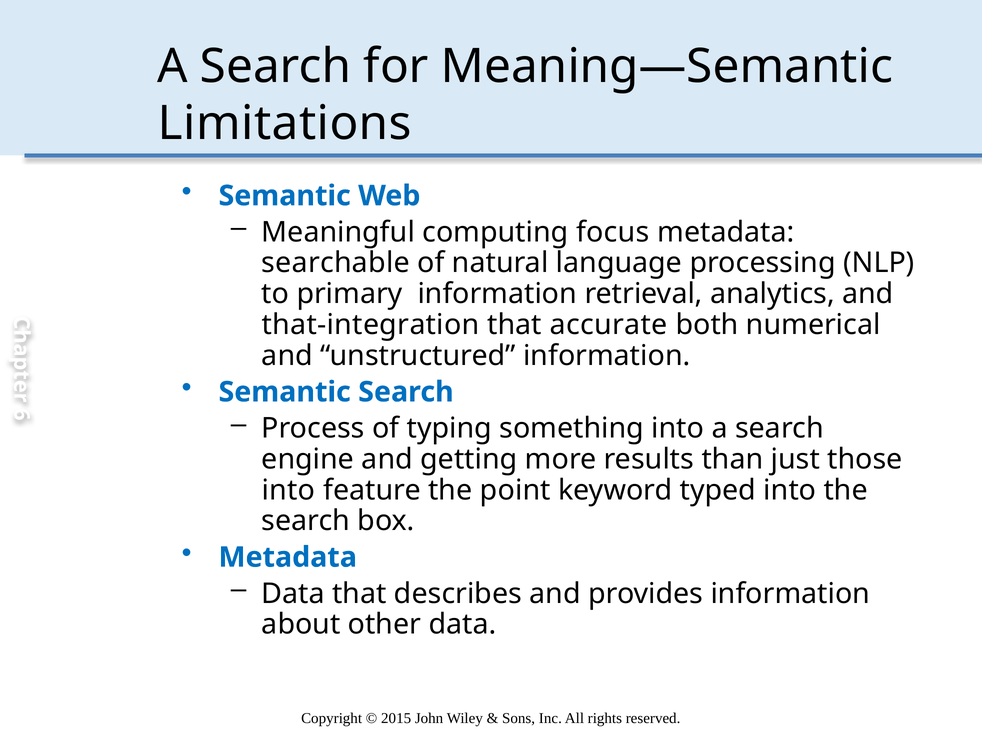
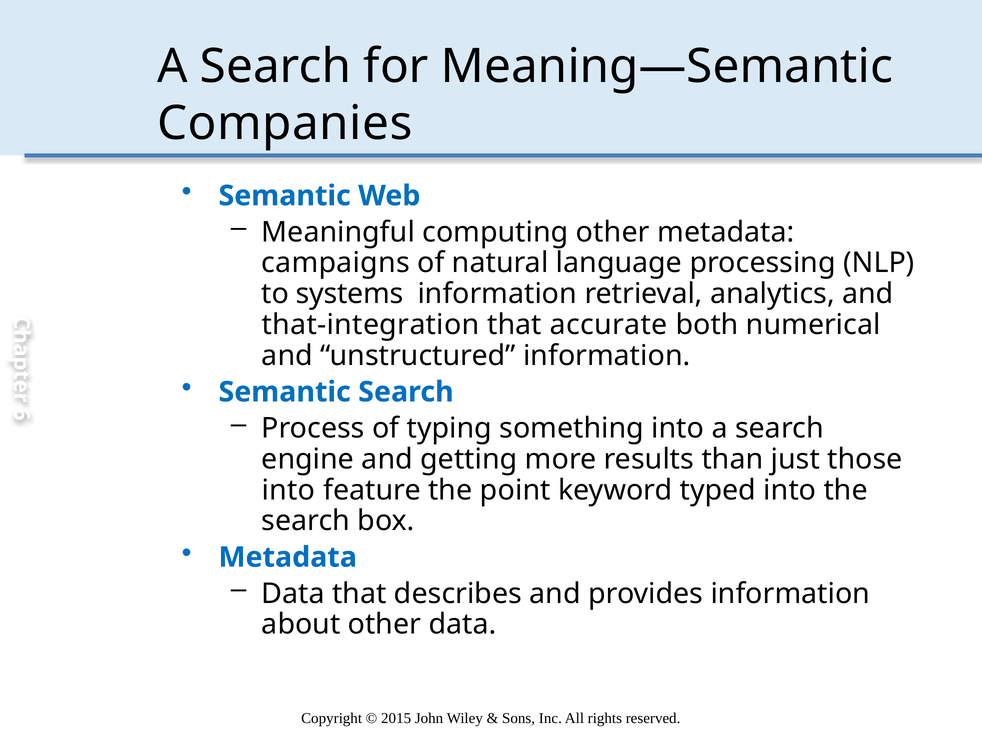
Limitations: Limitations -> Companies (285, 124)
computing focus: focus -> other (613, 232)
searchable: searchable -> campaigns (336, 263)
primary: primary -> systems (350, 294)
